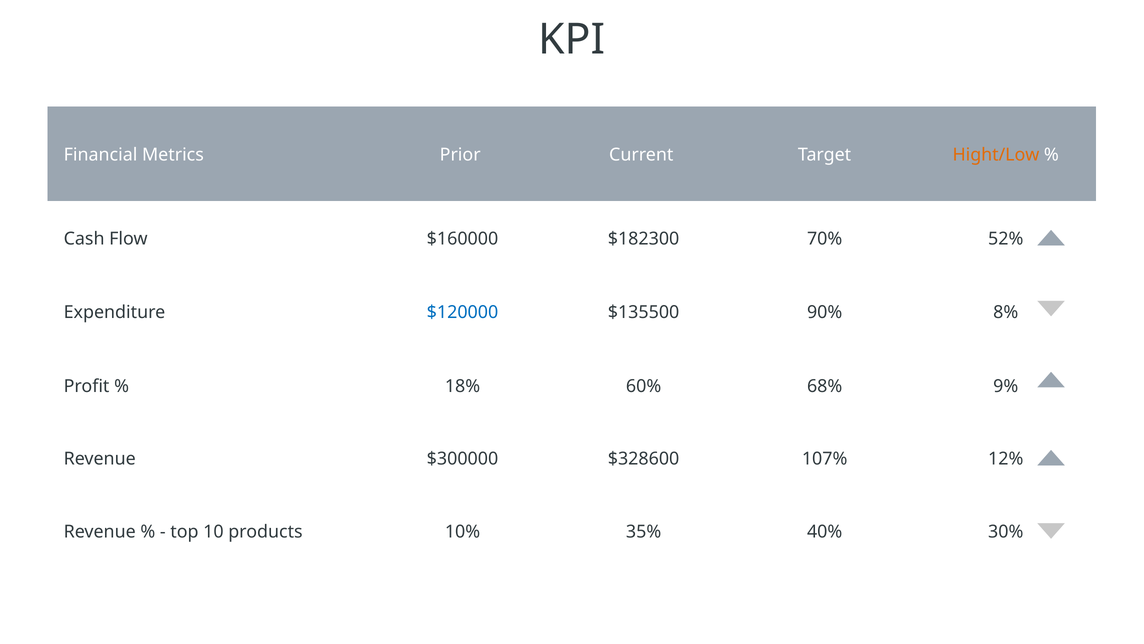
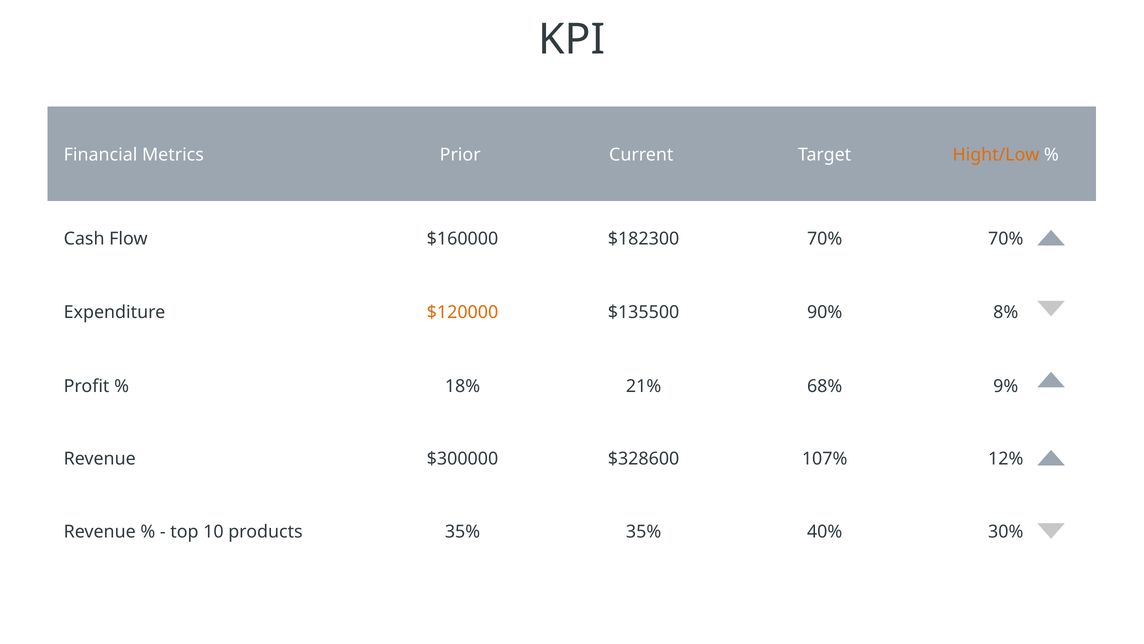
70% 52%: 52% -> 70% (1006, 239)
$120000 colour: blue -> orange (462, 312)
60%: 60% -> 21% (644, 386)
products 10%: 10% -> 35% (463, 531)
